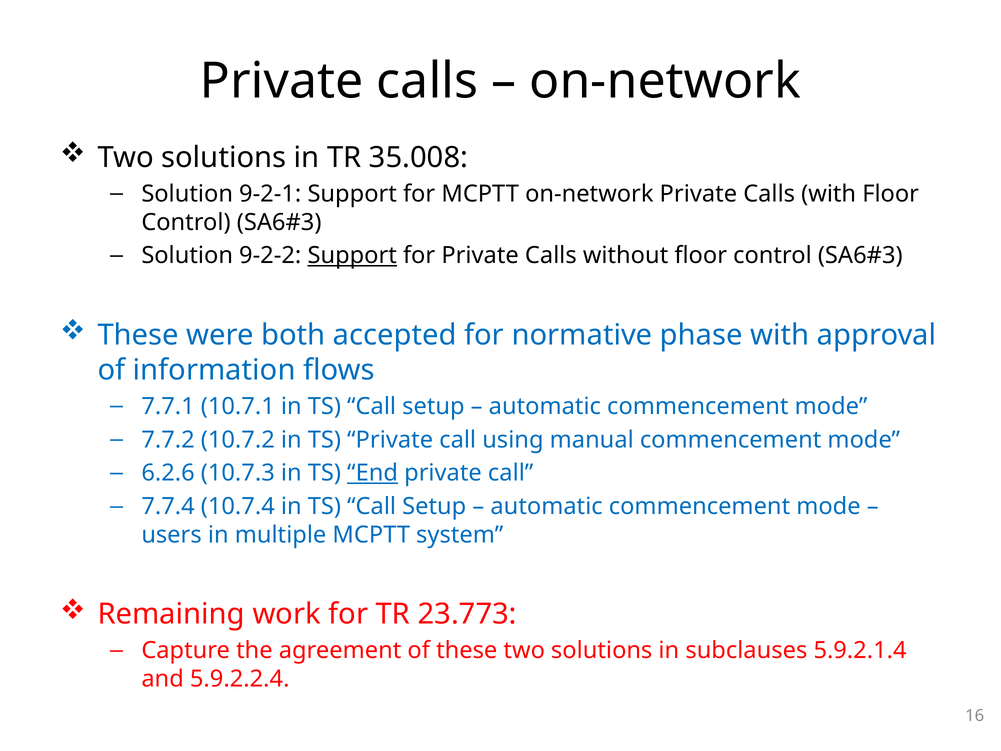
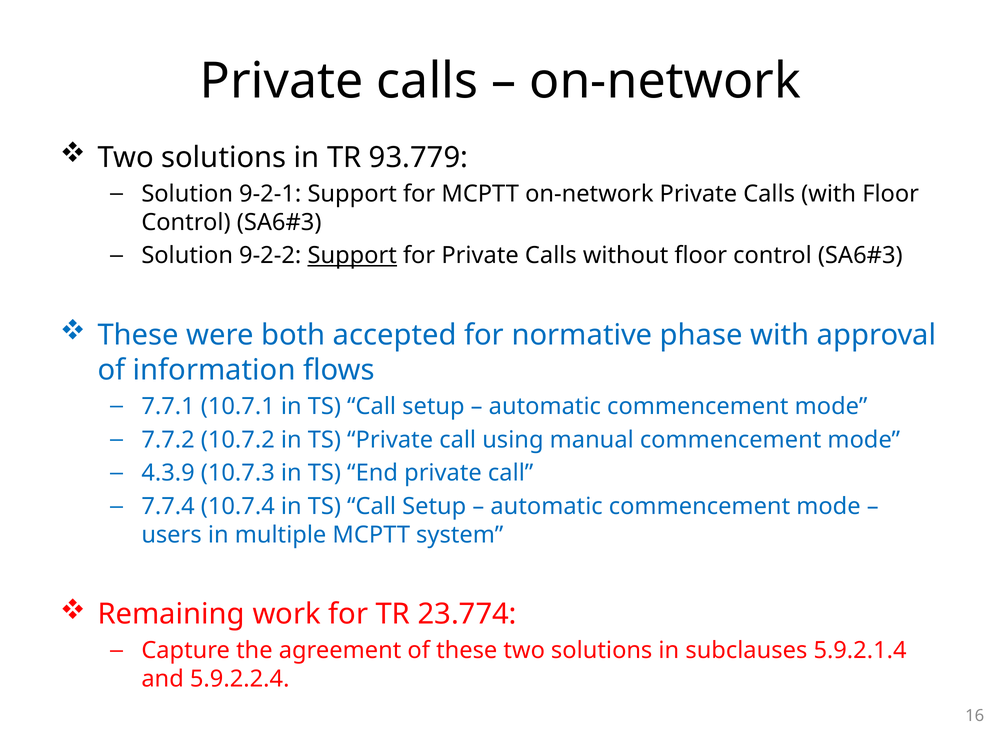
35.008: 35.008 -> 93.779 (419, 157)
6.2.6: 6.2.6 -> 4.3.9 (168, 473)
End underline: present -> none (373, 473)
23.773: 23.773 -> 23.774 (467, 614)
